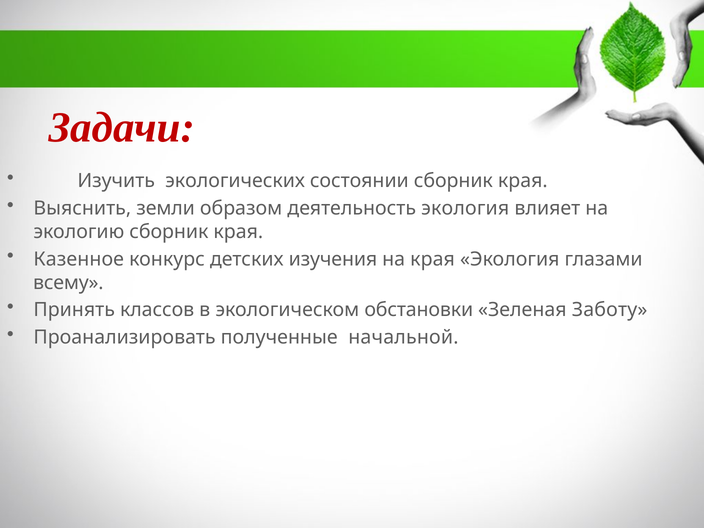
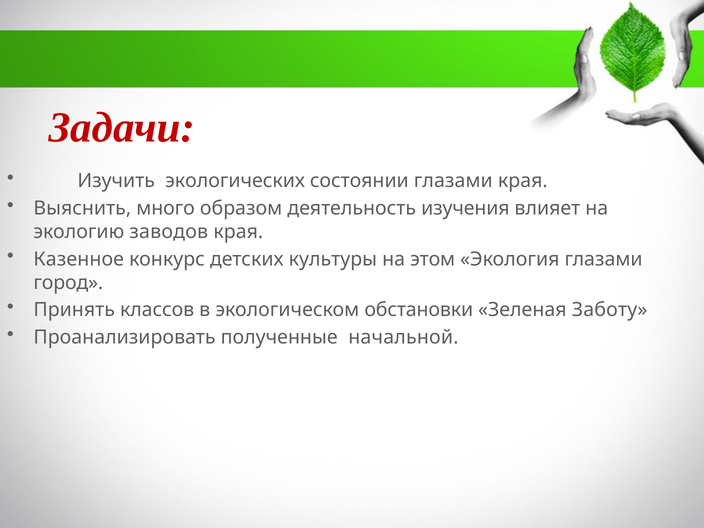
состоянии сборник: сборник -> глазами (453, 181)
земли: земли -> много (166, 208)
деятельность экология: экология -> изучения (465, 208)
экологию сборник: сборник -> заводов (169, 232)
изучения: изучения -> культуры (333, 259)
на края: края -> этом (433, 259)
всему: всему -> город (68, 283)
